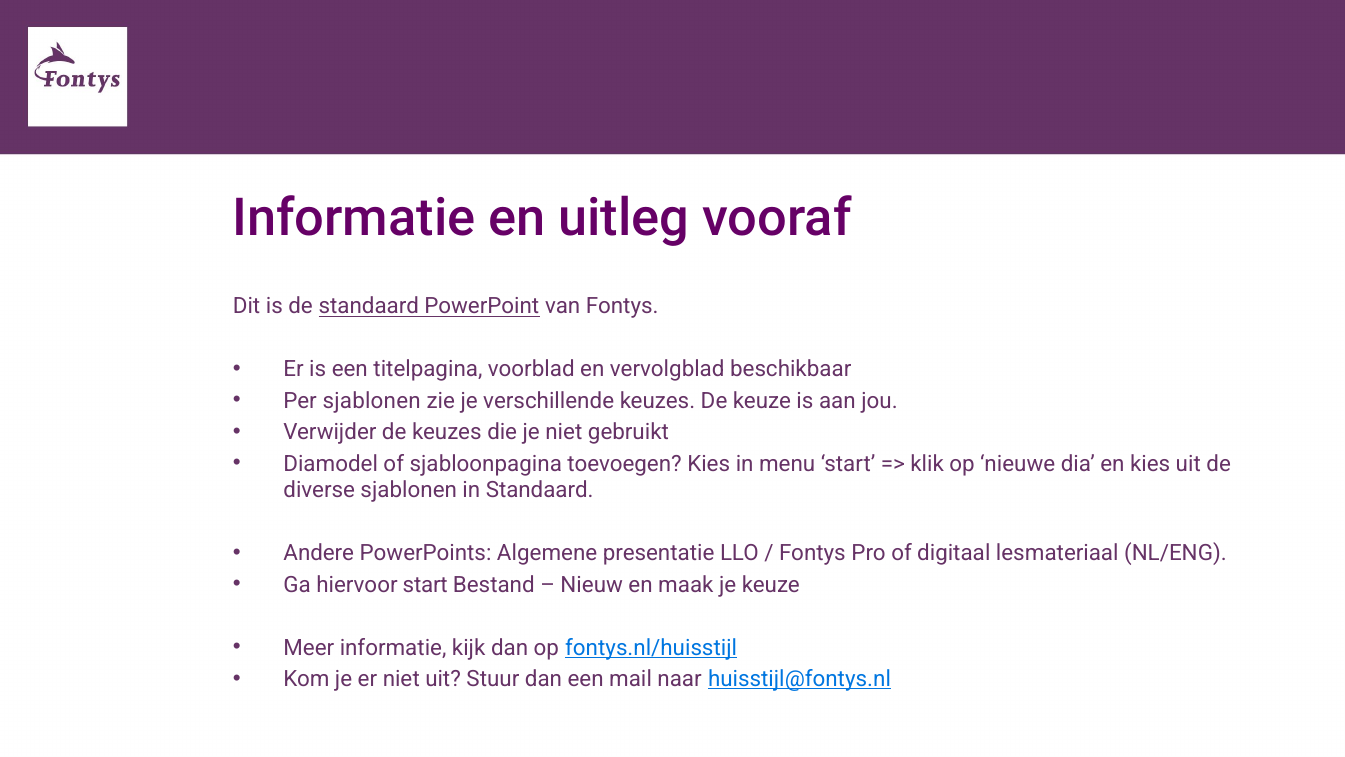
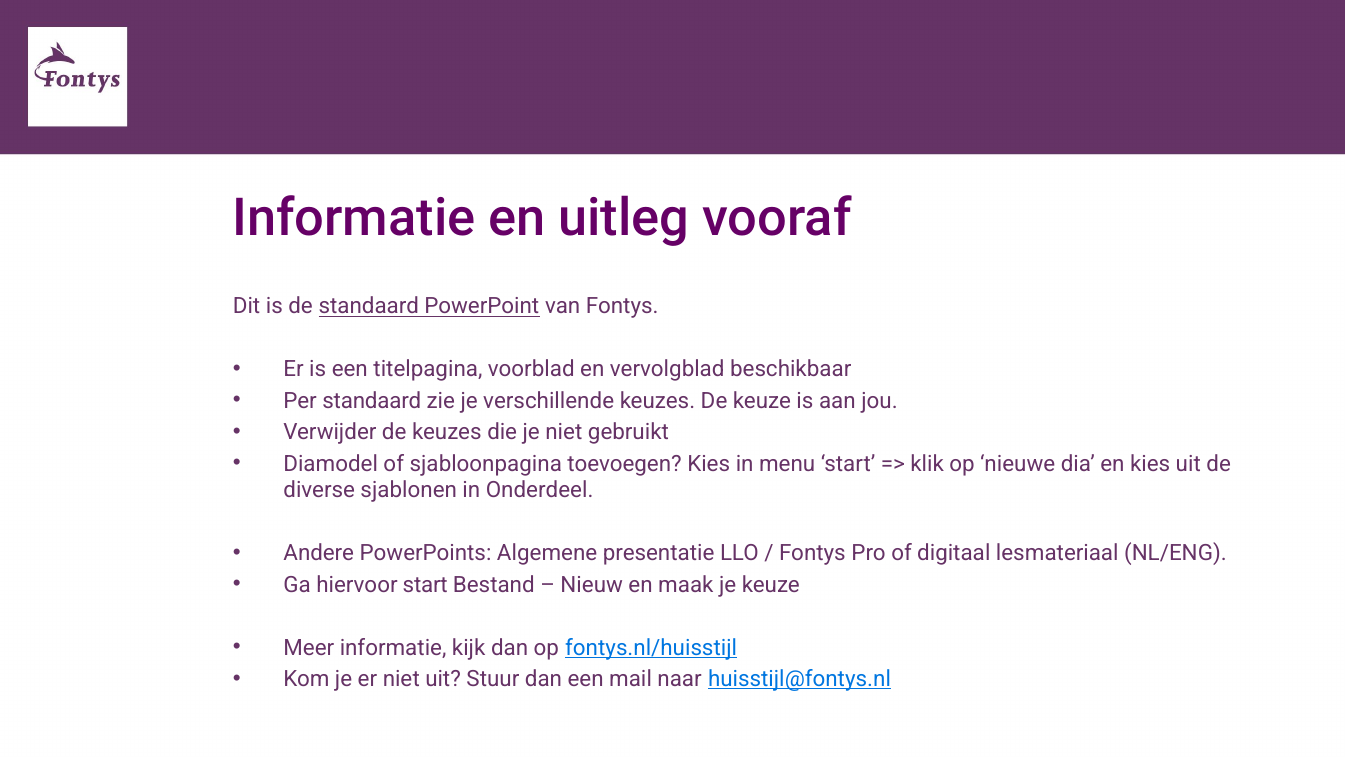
Per sjablonen: sjablonen -> standaard (372, 401)
in Standaard: Standaard -> Onderdeel (540, 490)
